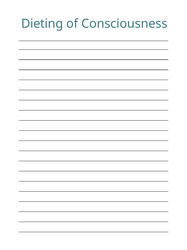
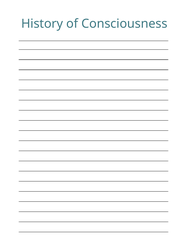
Dieting: Dieting -> History (42, 24)
